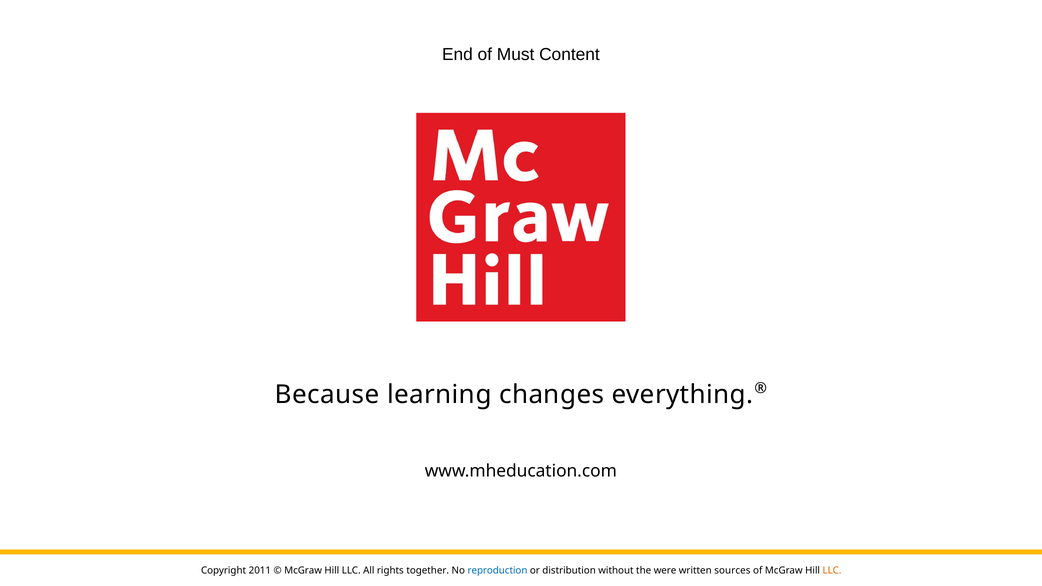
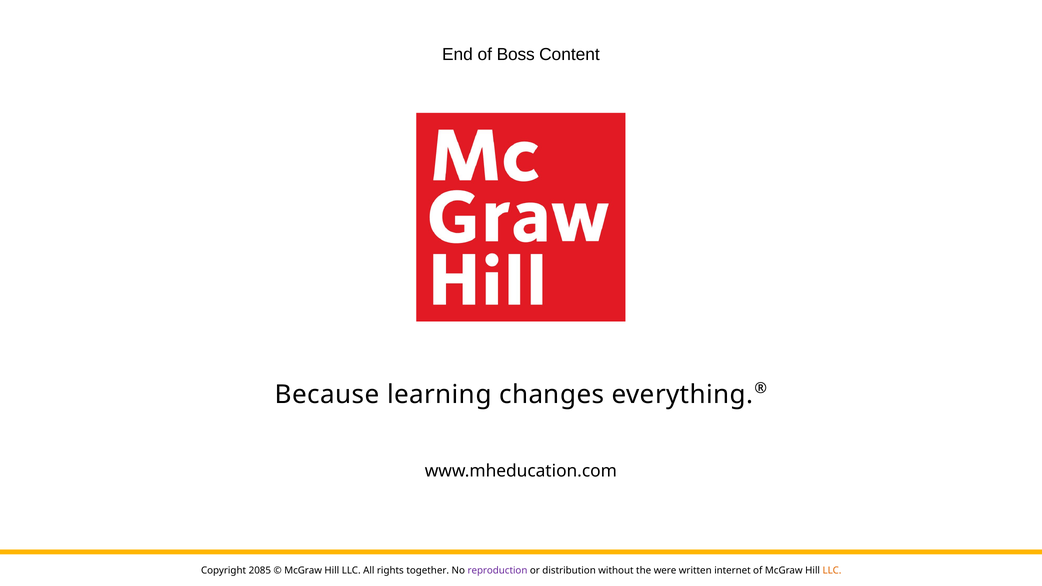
Must: Must -> Boss (516, 55)
2011: 2011 -> 2085 (260, 571)
reproduction colour: blue -> purple (497, 571)
sources: sources -> internet (732, 571)
